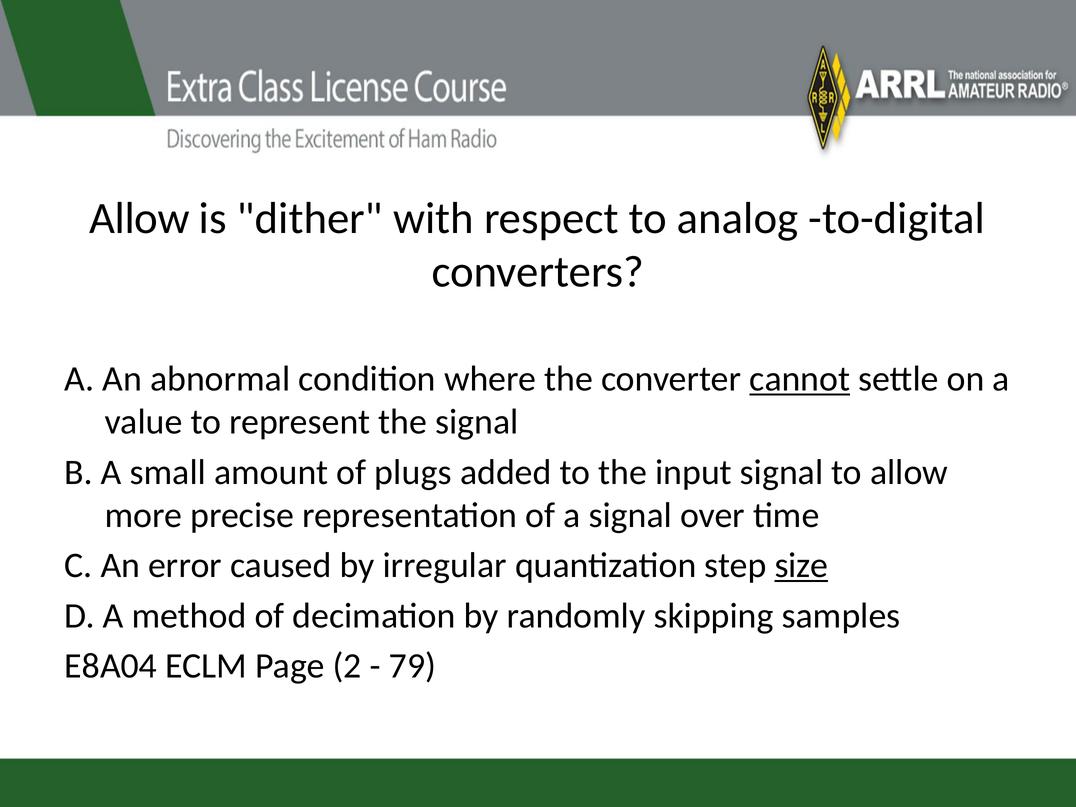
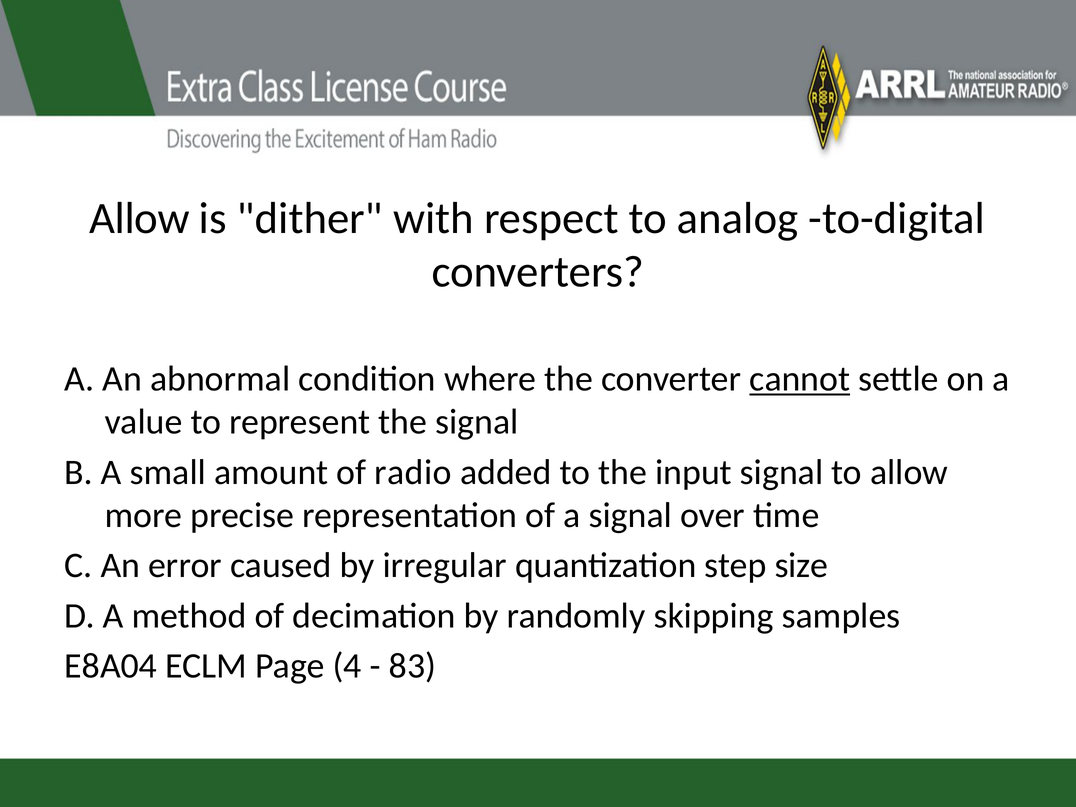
plugs: plugs -> radio (413, 472)
size underline: present -> none (801, 566)
2: 2 -> 4 (347, 666)
79: 79 -> 83 (412, 666)
